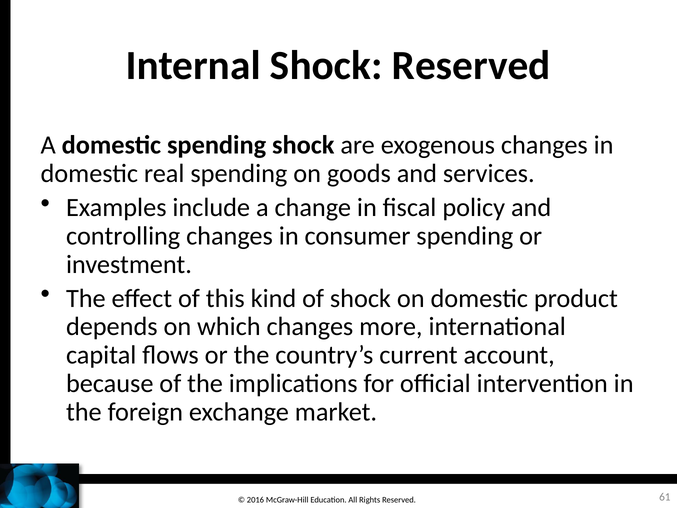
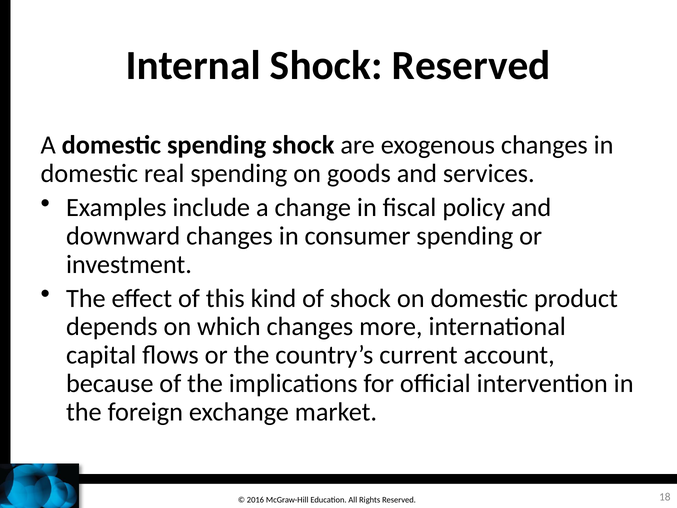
controlling: controlling -> downward (123, 236)
61: 61 -> 18 (665, 497)
